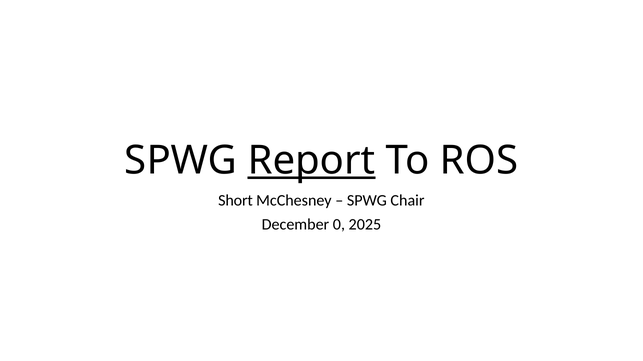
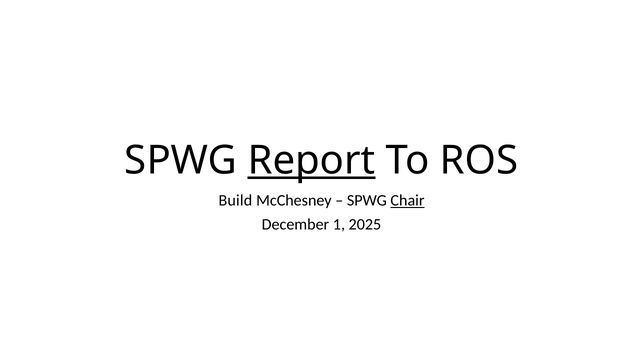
Short: Short -> Build (235, 201)
Chair underline: none -> present (407, 201)
0: 0 -> 1 (339, 225)
